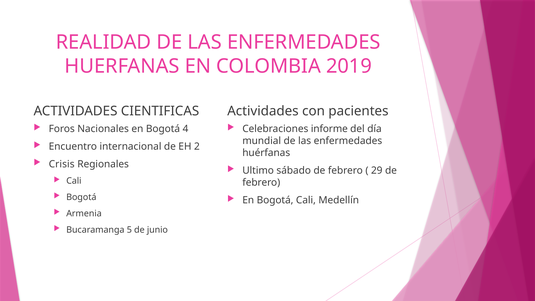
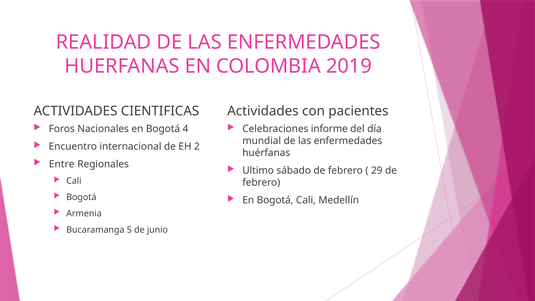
Crisis: Crisis -> Entre (62, 164)
